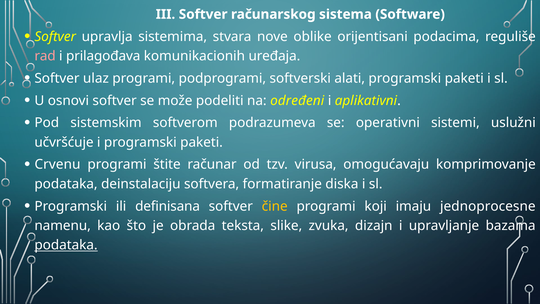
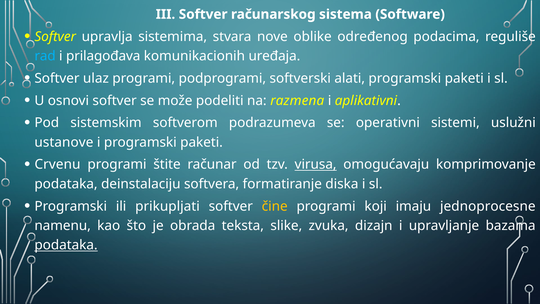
orijentisani: orijentisani -> određenog (373, 37)
rad colour: pink -> light blue (45, 56)
određeni: određeni -> razmena (297, 100)
učvršćuje: učvršćuje -> ustanove (64, 142)
virusa underline: none -> present (316, 164)
definisana: definisana -> prikupljati (167, 206)
